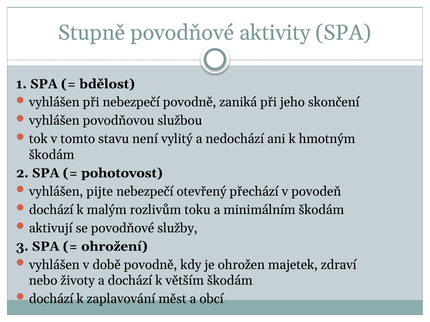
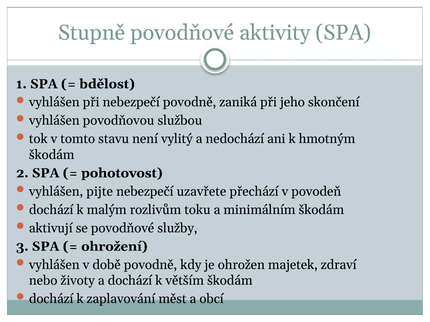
otevřený: otevřený -> uzavřete (201, 192)
